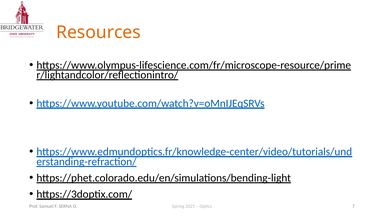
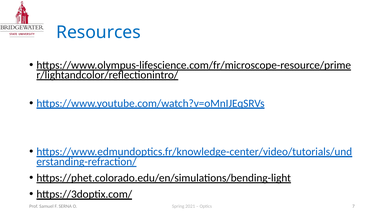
Resources colour: orange -> blue (98, 32)
